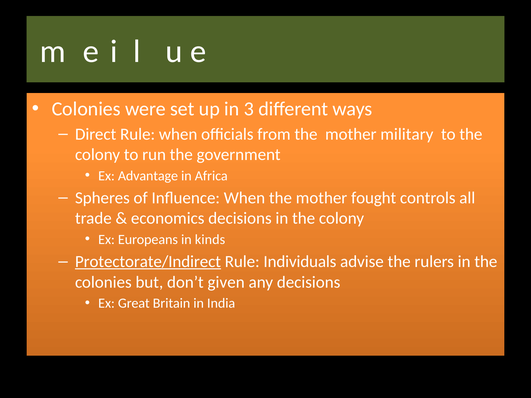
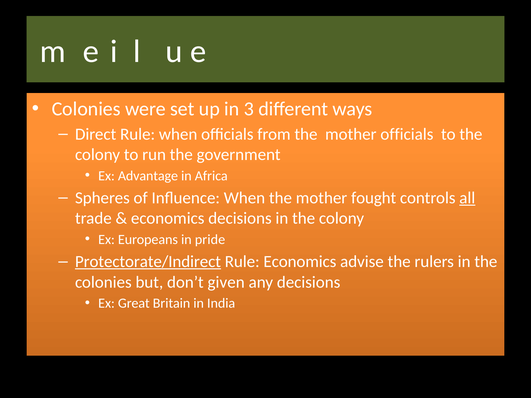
mother military: military -> officials (407, 134)
all underline: none -> present (467, 198)
kinds: kinds -> pride (210, 240)
Rule Individuals: Individuals -> Economics (300, 262)
